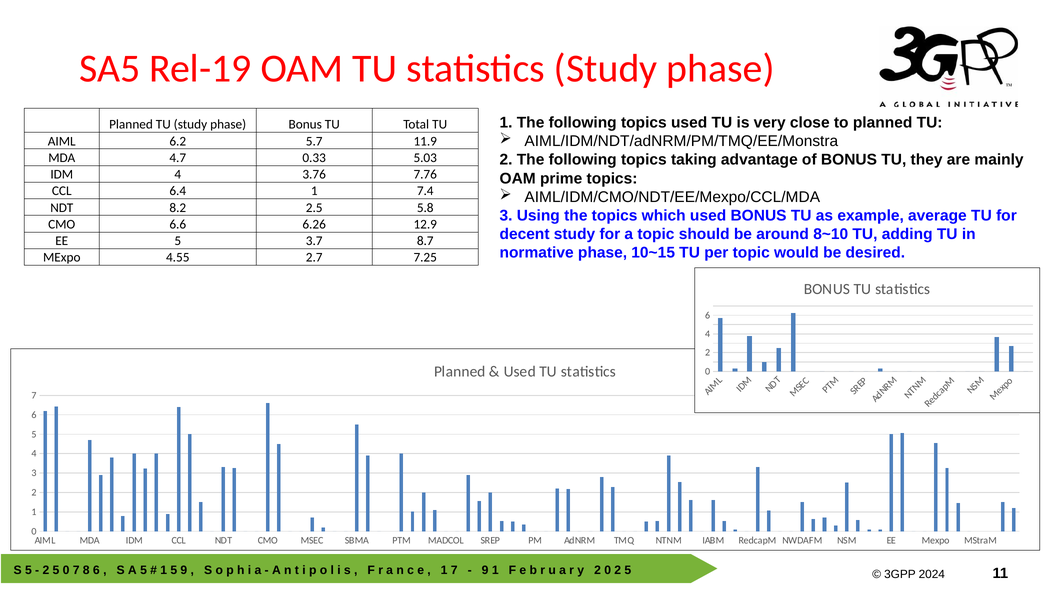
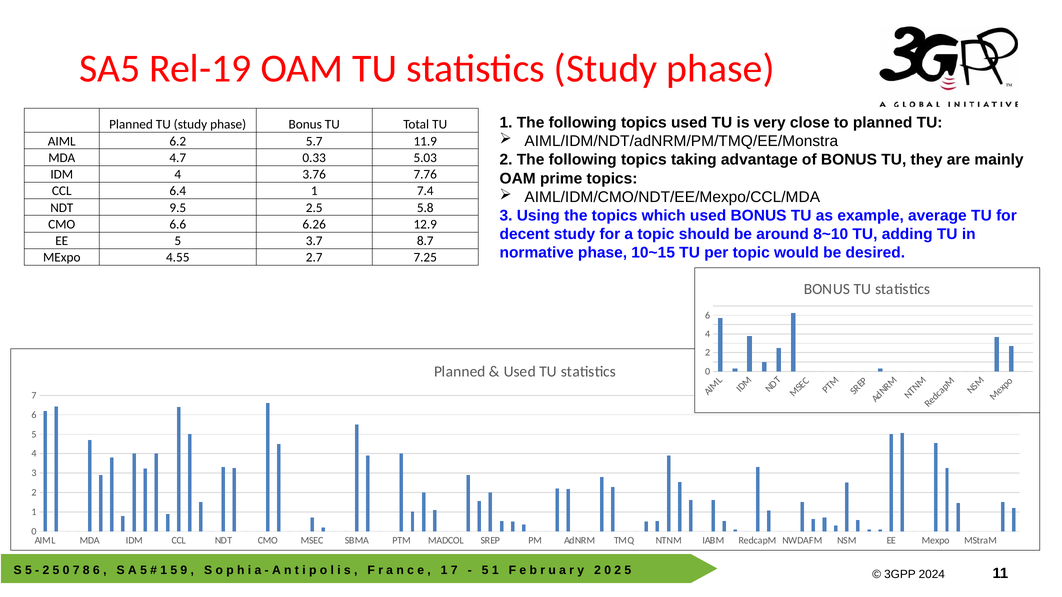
8.2: 8.2 -> 9.5 (178, 208)
9: 9 -> 5 (485, 570)
